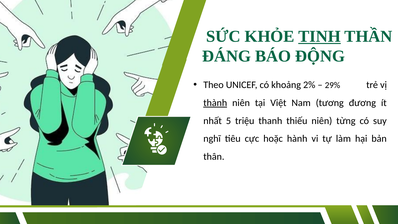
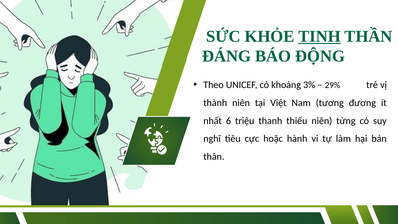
2%: 2% -> 3% (309, 85)
thành underline: present -> none (215, 103)
5: 5 -> 6 (228, 121)
